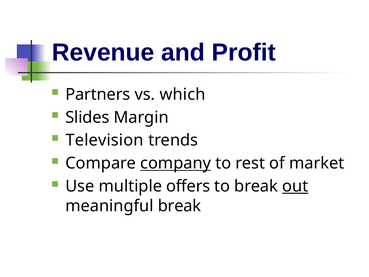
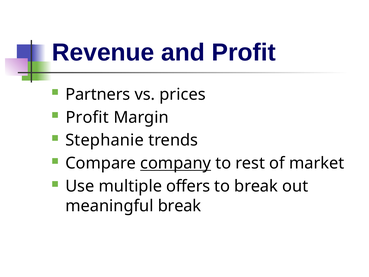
which: which -> prices (183, 94)
Slides: Slides -> Profit (87, 117)
Television: Television -> Stephanie (105, 140)
out underline: present -> none (295, 186)
